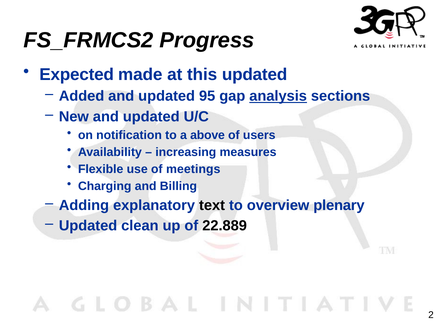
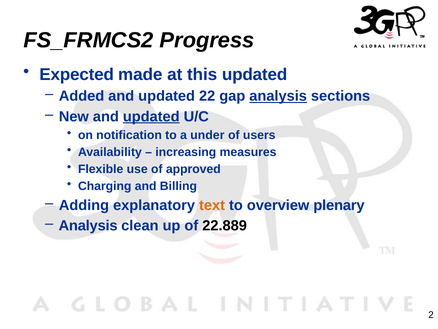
95: 95 -> 22 (207, 96)
updated underline: none -> present (151, 116)
above: above -> under (207, 135)
meetings: meetings -> approved (193, 169)
text colour: black -> orange (212, 205)
Updated: Updated -> Analysis (88, 225)
